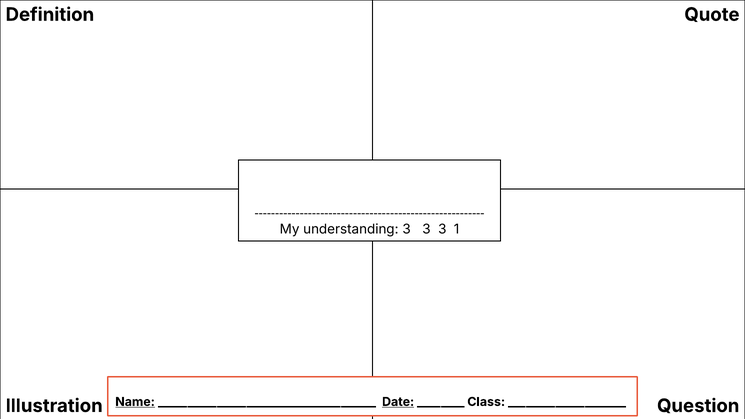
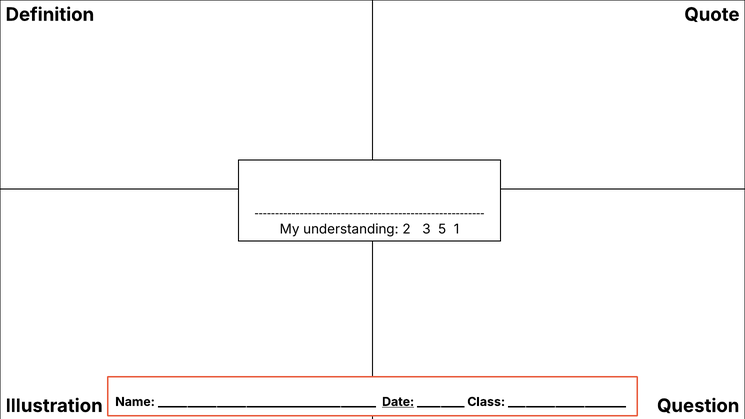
understanding 3: 3 -> 2 (407, 229)
3: 3 -> 5 (442, 229)
Name underline: present -> none (135, 402)
